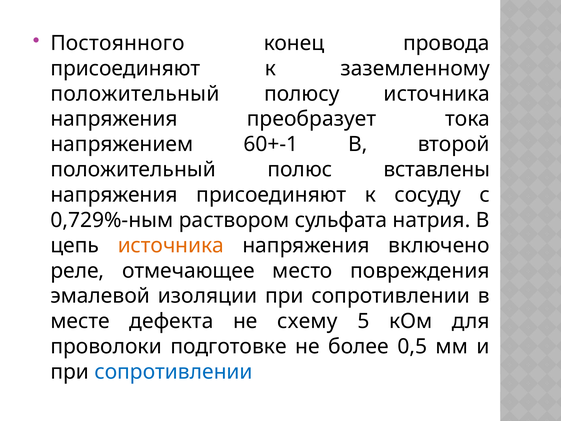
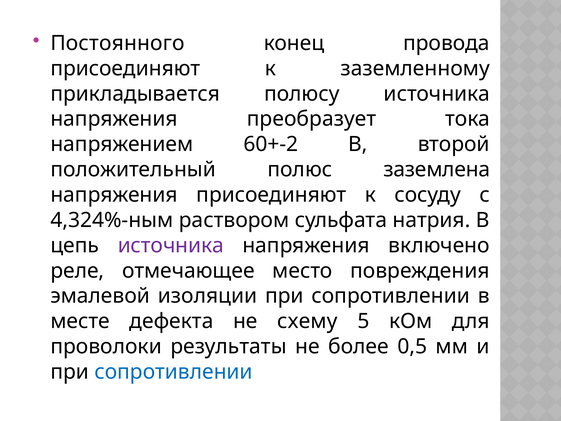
положительный: положительный -> прикладывается (135, 94)
60+-1: 60+-1 -> 60+-2 (271, 144)
вставлены: вставлены -> заземлена (437, 170)
0,729%-ным: 0,729%-ным -> 4,324%-ным (112, 220)
источника colour: orange -> purple (171, 245)
подготовке: подготовке -> результаты (229, 346)
